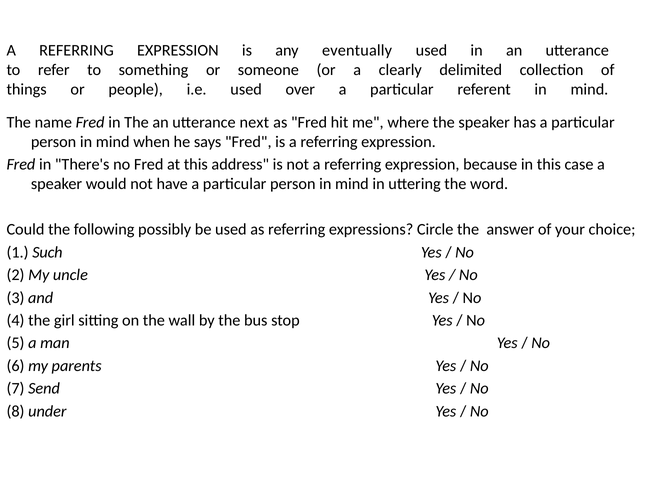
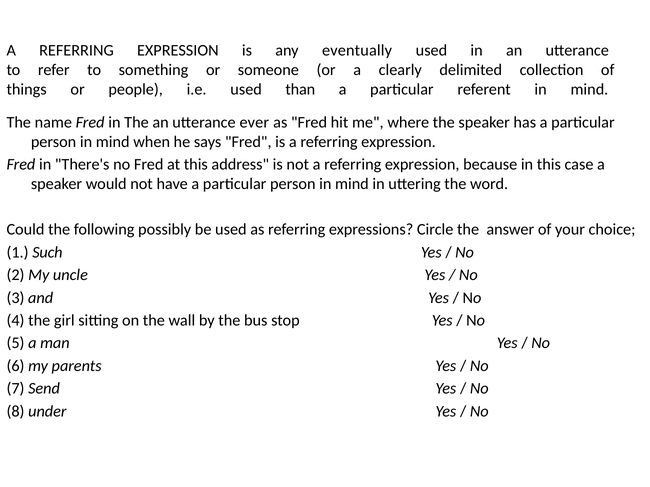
over: over -> than (300, 89)
next: next -> ever (254, 122)
